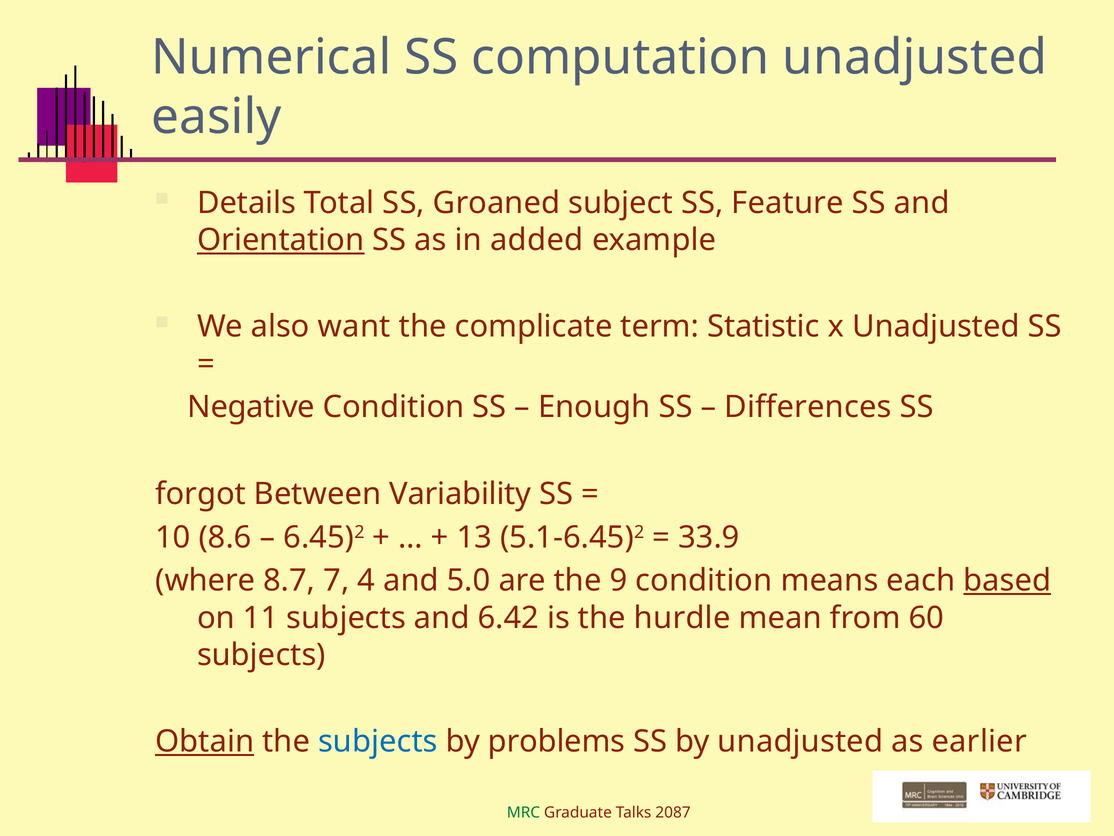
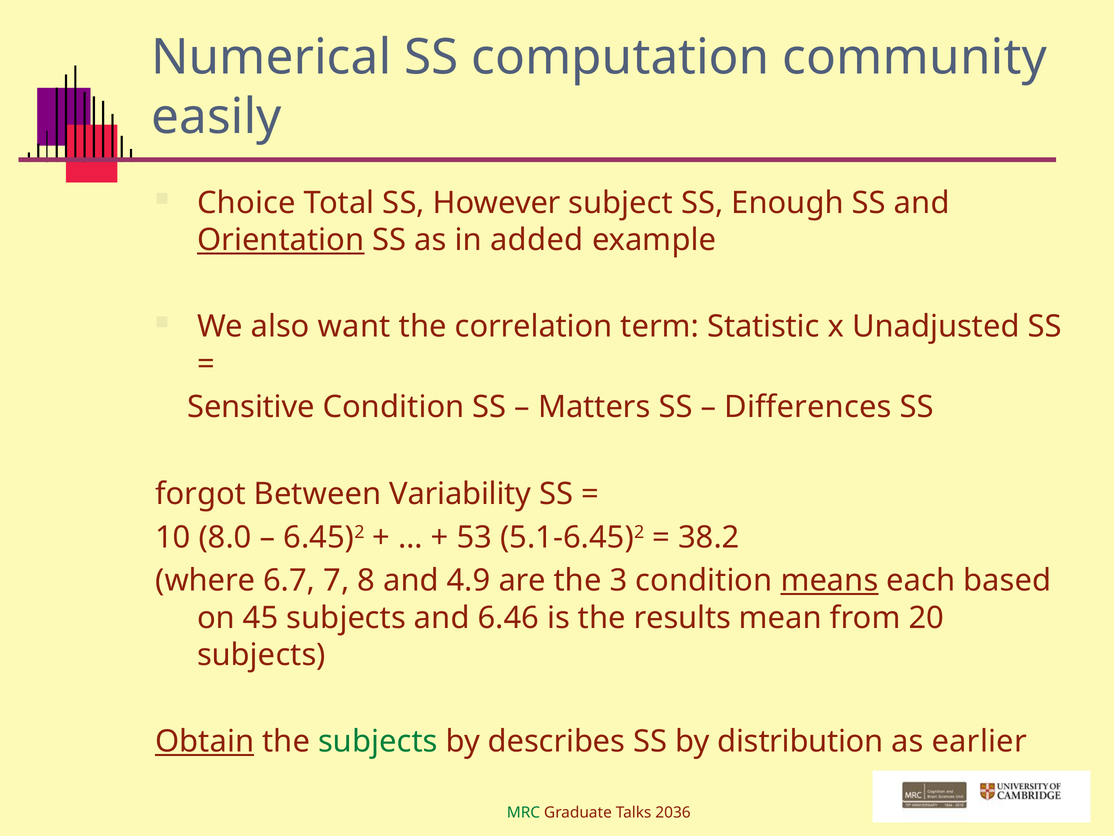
computation unadjusted: unadjusted -> community (915, 57)
Details: Details -> Choice (246, 203)
Groaned: Groaned -> However (497, 203)
Feature: Feature -> Enough (788, 203)
complicate: complicate -> correlation (534, 327)
Negative: Negative -> Sensitive (251, 407)
Enough: Enough -> Matters (594, 407)
8.6: 8.6 -> 8.0 (225, 537)
13: 13 -> 53 (474, 537)
33.9: 33.9 -> 38.2 (709, 537)
8.7: 8.7 -> 6.7 (289, 580)
4: 4 -> 8 (366, 580)
5.0: 5.0 -> 4.9 (469, 580)
9: 9 -> 3 (618, 580)
means underline: none -> present (829, 580)
based underline: present -> none (1007, 580)
11: 11 -> 45 (261, 617)
6.42: 6.42 -> 6.46 (508, 617)
hurdle: hurdle -> results (682, 617)
60: 60 -> 20 (926, 617)
subjects colour: blue -> green (378, 741)
problems: problems -> describes (557, 741)
by unadjusted: unadjusted -> distribution (800, 741)
2087: 2087 -> 2036 (673, 812)
